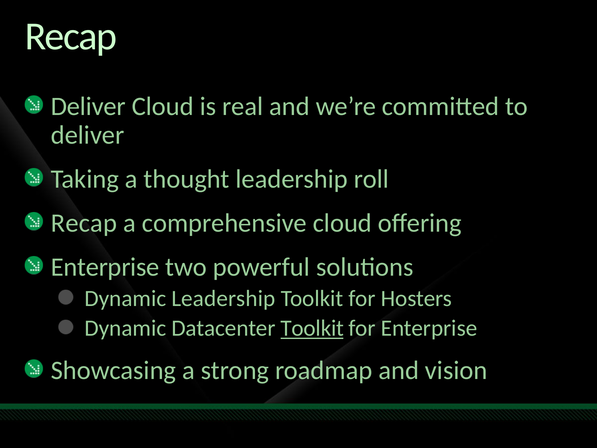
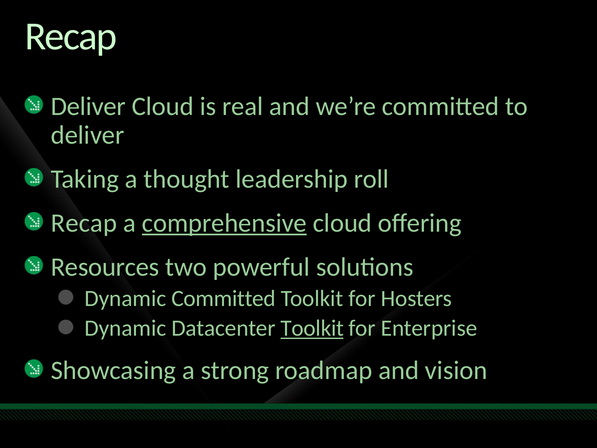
comprehensive underline: none -> present (224, 223)
Enterprise: Enterprise -> Resources (105, 267)
Dynamic Leadership: Leadership -> Committed (224, 298)
